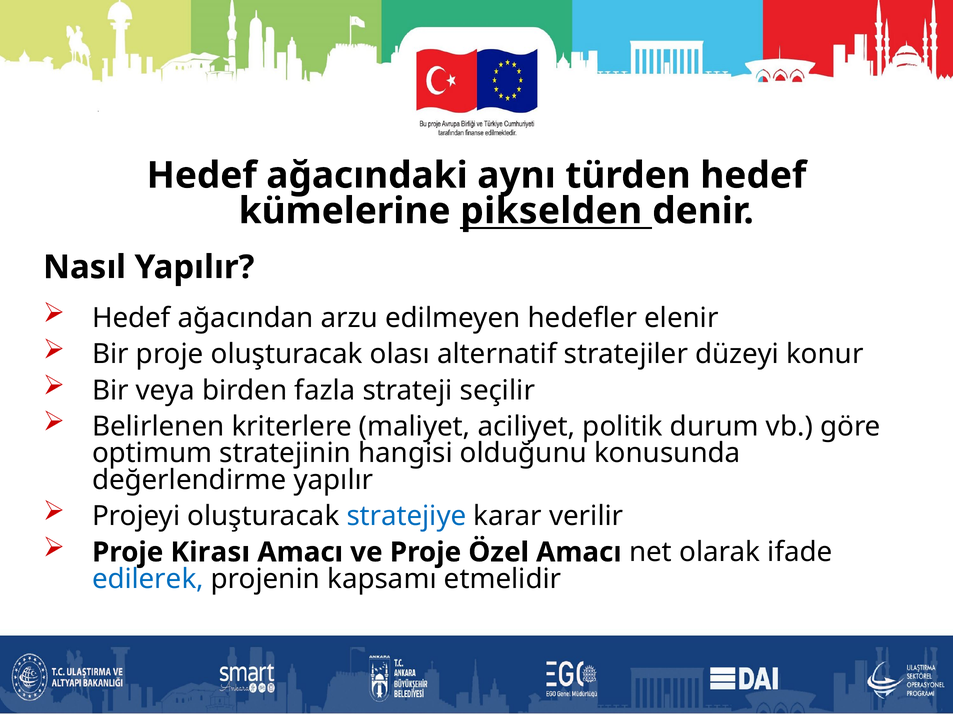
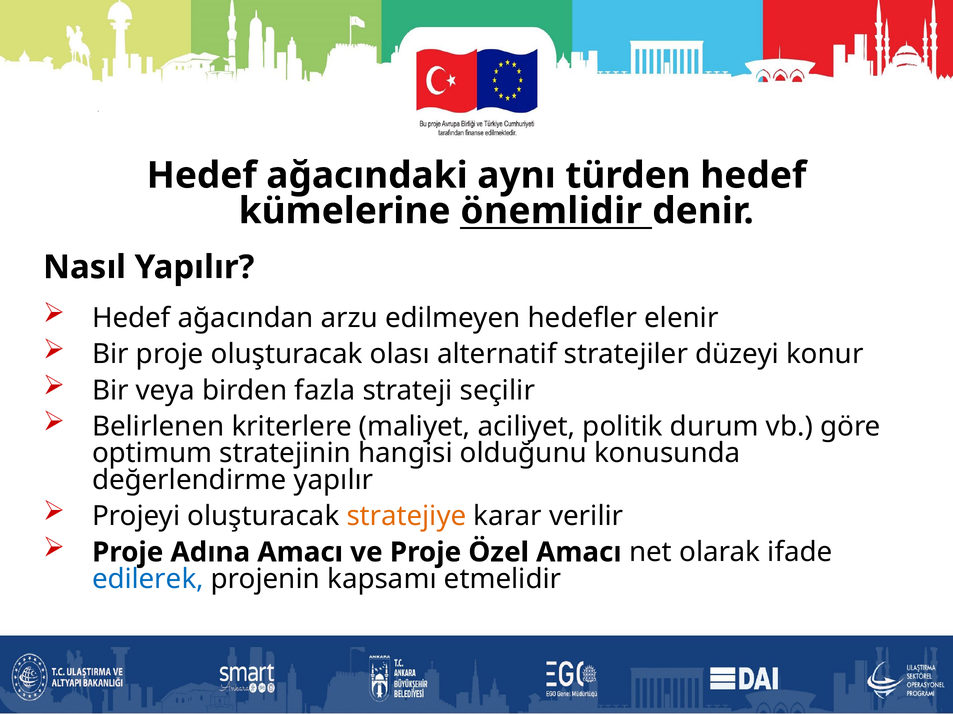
pikselden: pikselden -> önemlidir (551, 211)
stratejiye colour: blue -> orange (406, 517)
Kirası: Kirası -> Adına (210, 553)
